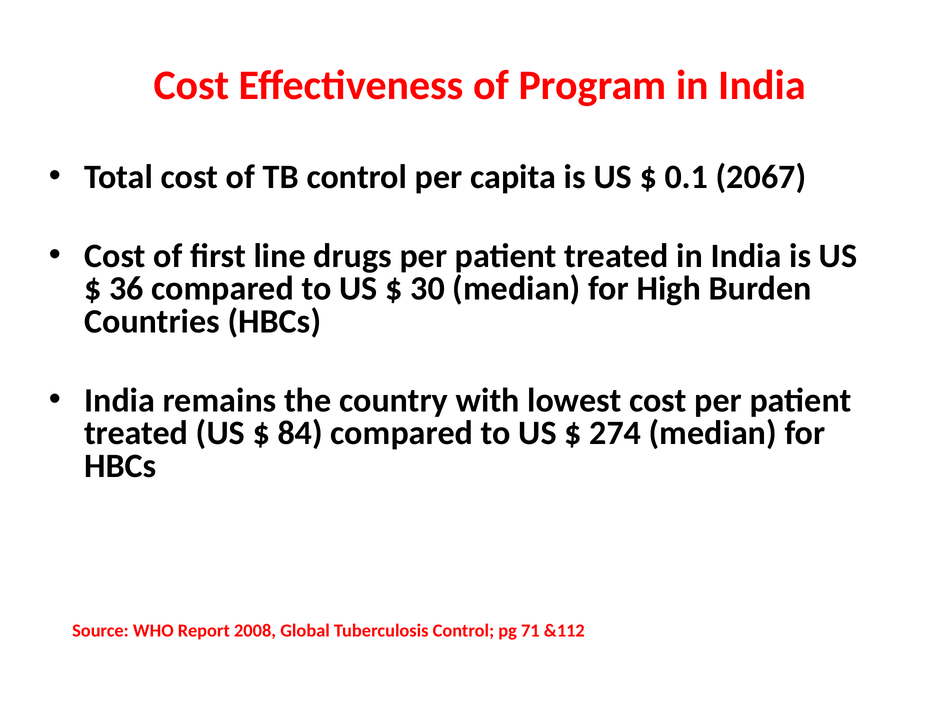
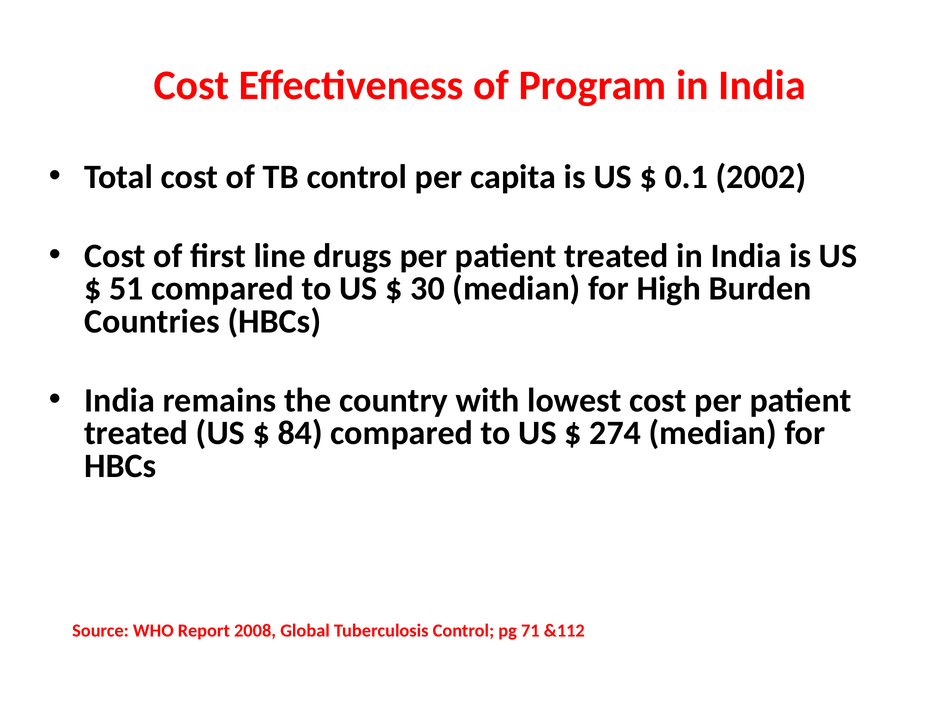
2067: 2067 -> 2002 (761, 177)
36: 36 -> 51 (126, 289)
